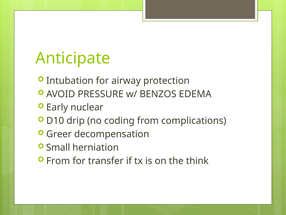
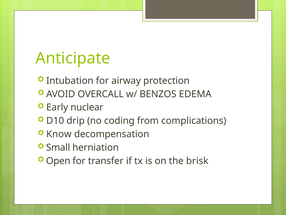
PRESSURE: PRESSURE -> OVERCALL (101, 94)
Greer: Greer -> Know (59, 134)
From: From -> Open (58, 161)
think: think -> brisk (197, 161)
